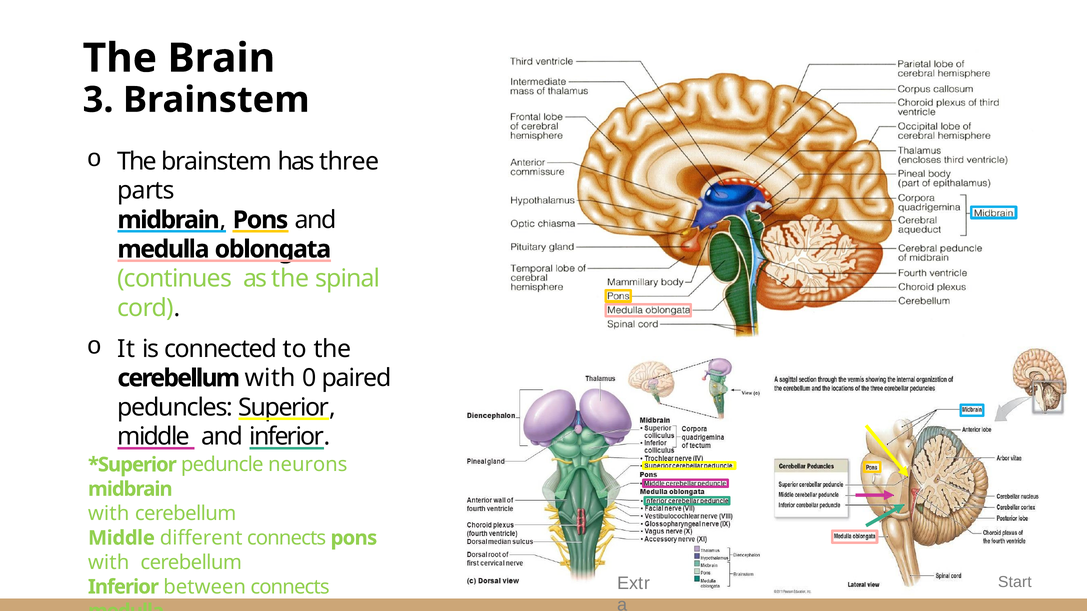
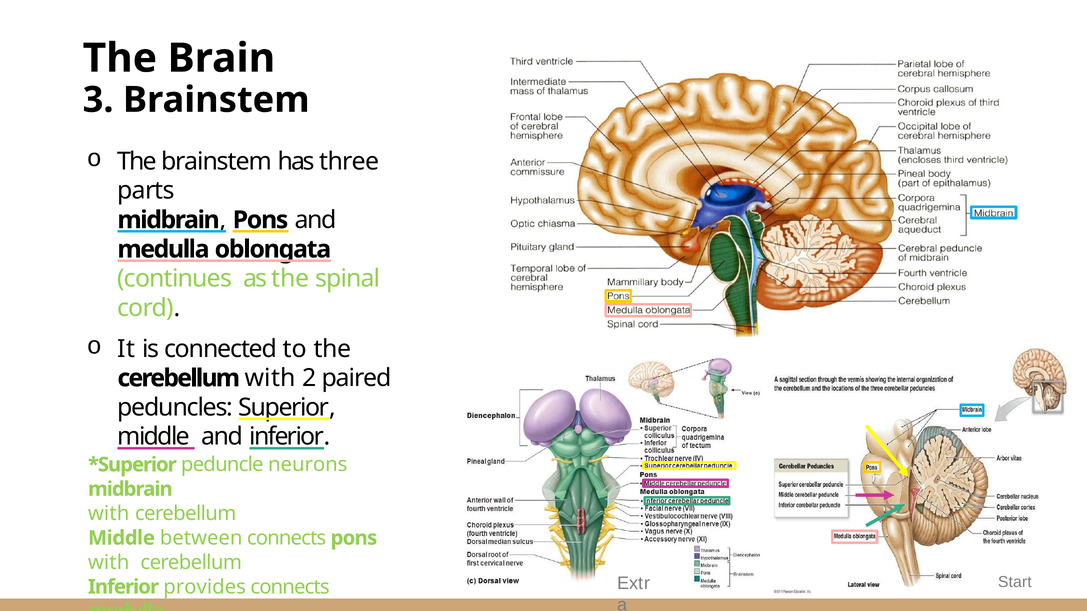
0: 0 -> 2 (309, 378)
different: different -> between (201, 538)
between: between -> provides (205, 587)
